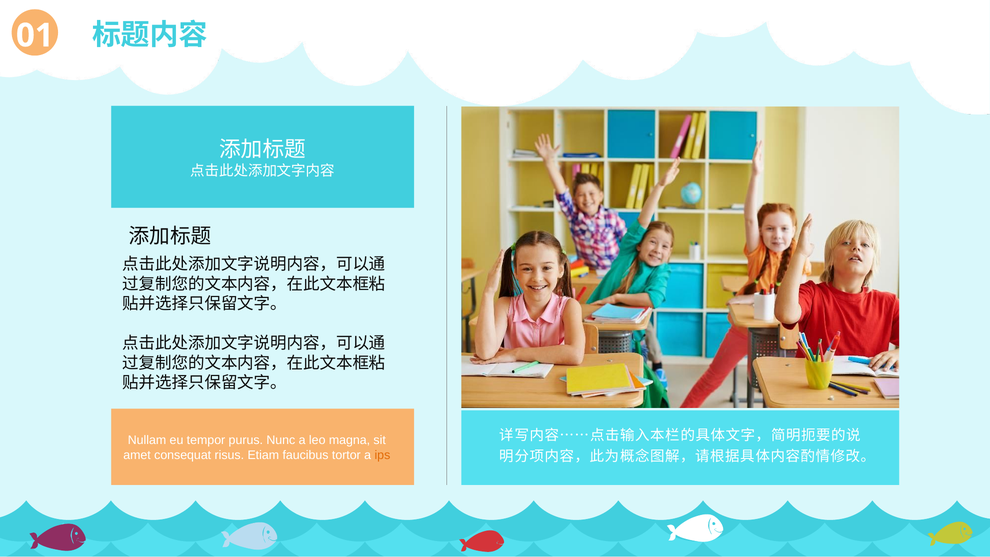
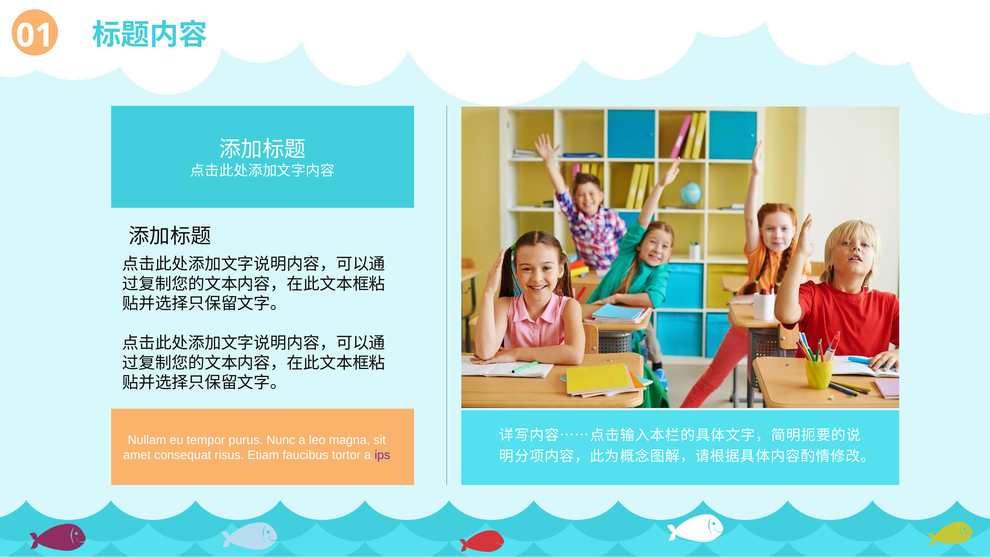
ips colour: orange -> purple (382, 455)
